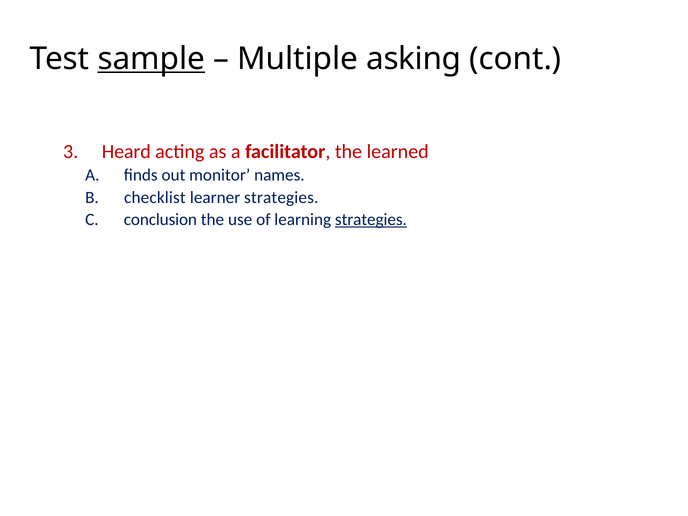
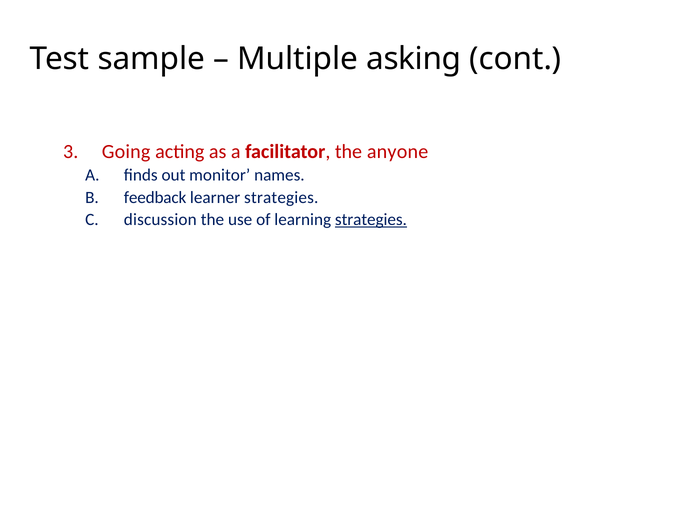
sample underline: present -> none (151, 59)
Heard: Heard -> Going (126, 152)
learned: learned -> anyone (398, 152)
checklist: checklist -> feedback (155, 197)
conclusion: conclusion -> discussion (160, 220)
